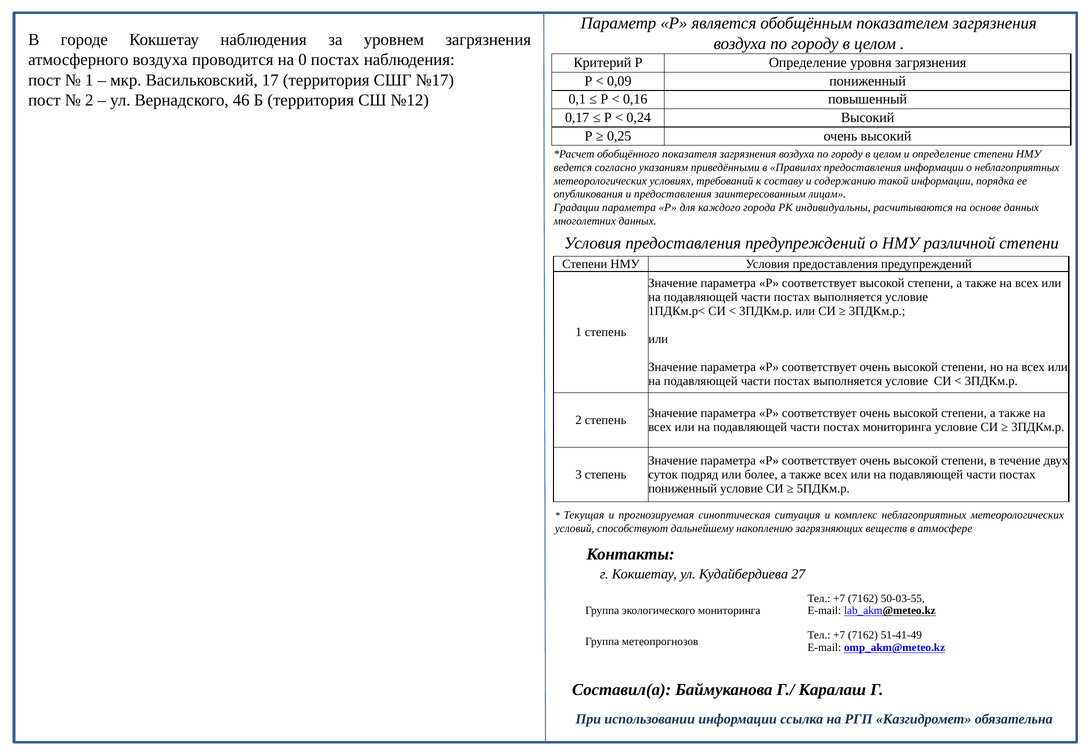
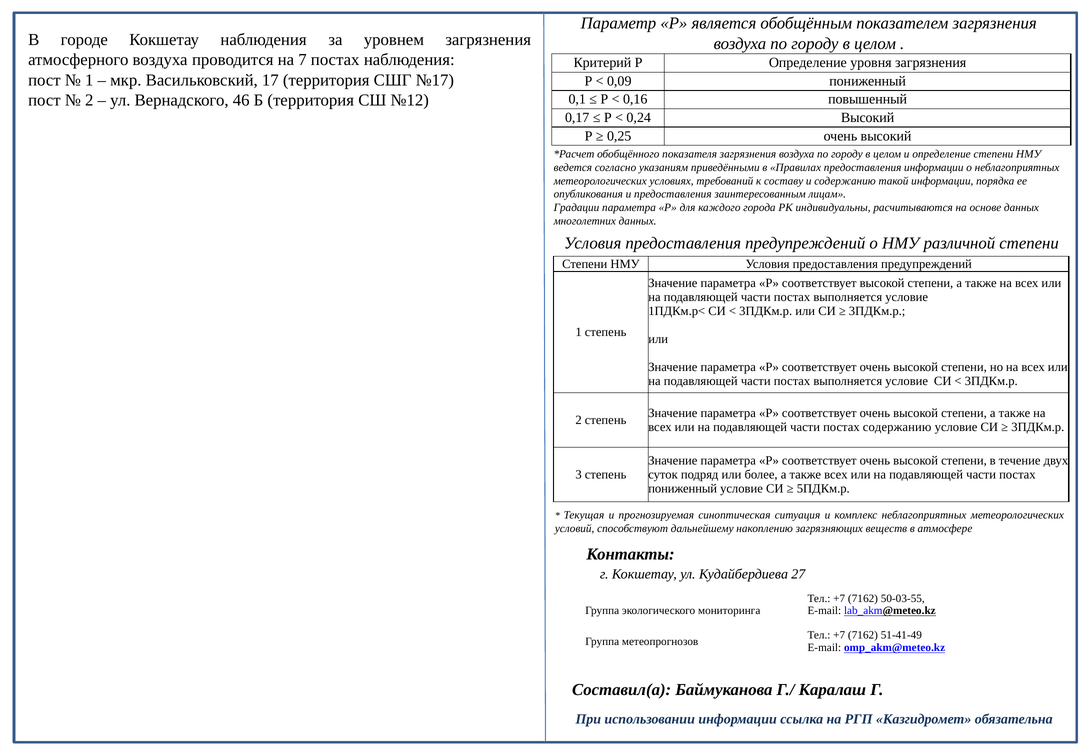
0: 0 -> 7 (302, 60)
постах мониторинга: мониторинга -> содержанию (897, 427)
